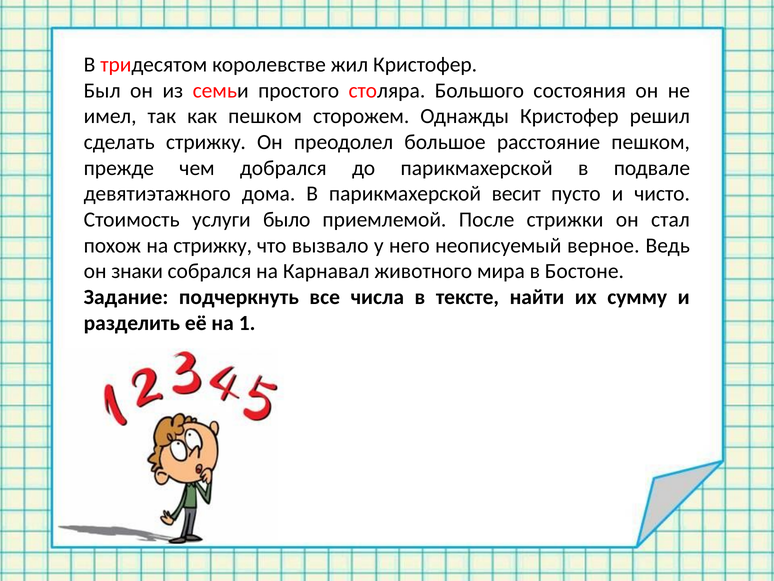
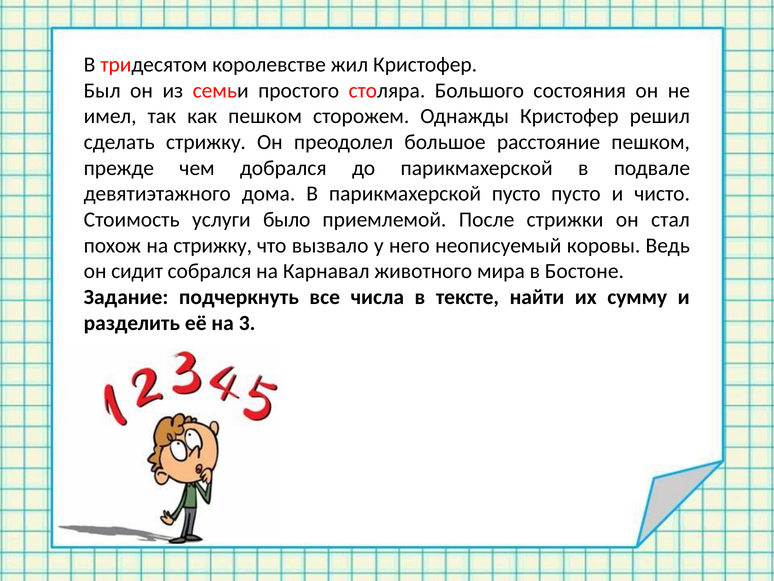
парикмахерской весит: весит -> пусто (516, 194)
верное: верное -> коровы (604, 245)
знаки: знаки -> сидит (137, 271)
1: 1 -> 3 (247, 323)
